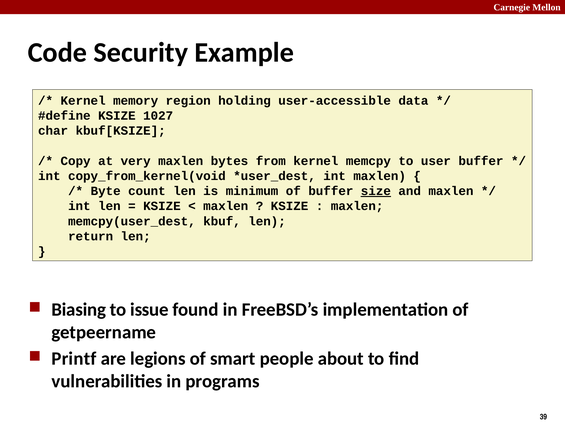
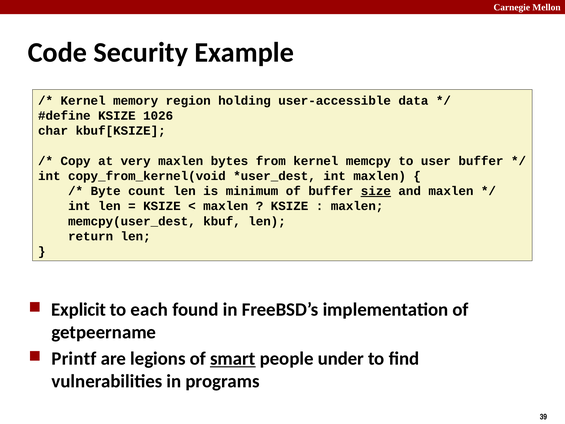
1027: 1027 -> 1026 (158, 116)
Biasing: Biasing -> Explicit (79, 310)
issue: issue -> each (149, 310)
smart underline: none -> present (233, 358)
about: about -> under (341, 358)
